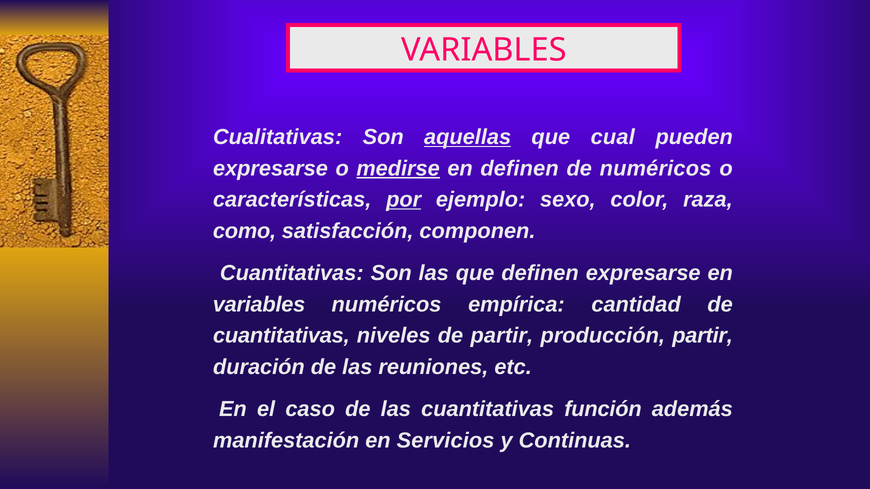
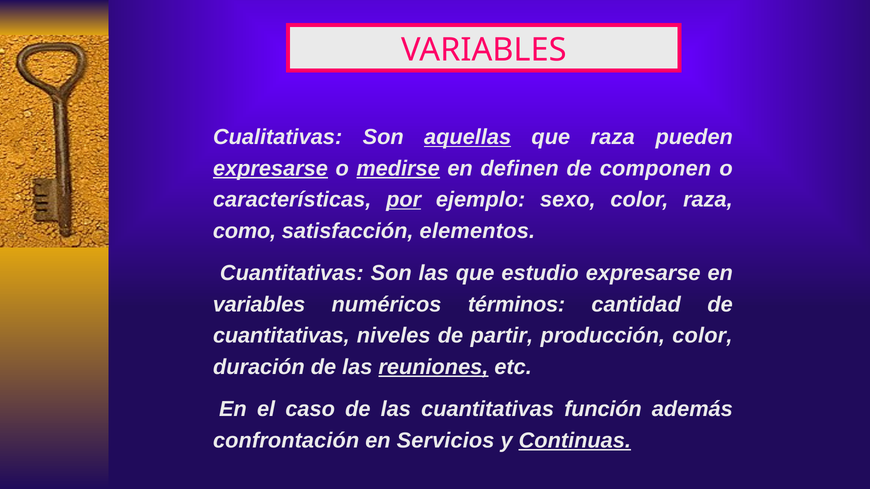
que cual: cual -> raza (613, 137)
expresarse underline: none -> present (270, 168)
de numéricos: numéricos -> componen (656, 168)
componen: componen -> elementos (477, 231)
que definen: definen -> estudio (540, 273)
empírica: empírica -> términos (517, 305)
producción partir: partir -> color (702, 336)
reuniones underline: none -> present (433, 367)
manifestación: manifestación -> confrontación (286, 441)
Continuas underline: none -> present (575, 441)
